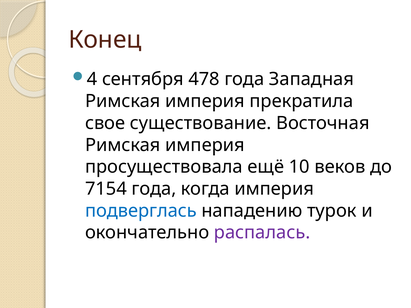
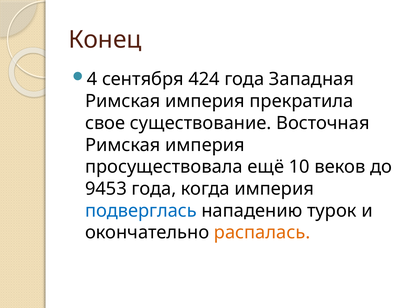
478: 478 -> 424 (204, 79)
7154: 7154 -> 9453 (106, 189)
распалась colour: purple -> orange (262, 233)
